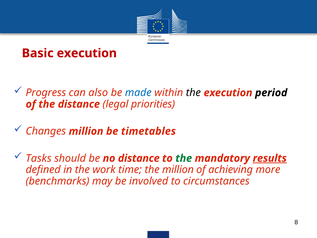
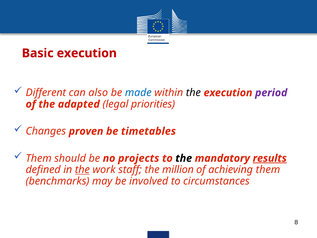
Progress: Progress -> Different (46, 93)
period colour: black -> purple (271, 93)
the distance: distance -> adapted (79, 104)
Changes million: million -> proven (86, 131)
Tasks: Tasks -> Them (39, 158)
no distance: distance -> projects (139, 158)
the colour: green -> black (184, 158)
the underline: none -> present (82, 170)
time: time -> staff (130, 170)
achieving more: more -> them (268, 170)
